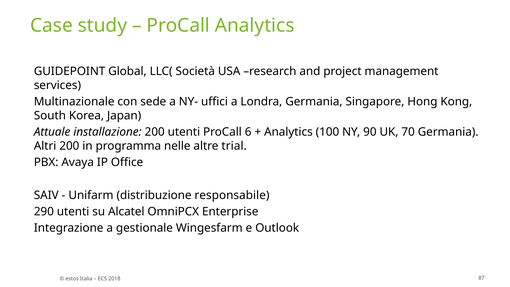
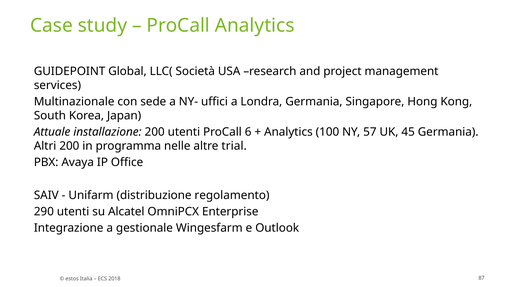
90: 90 -> 57 (370, 132)
70: 70 -> 45 (408, 132)
responsabile: responsabile -> regolamento (232, 195)
